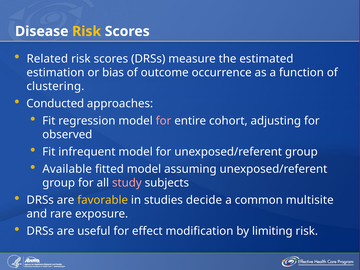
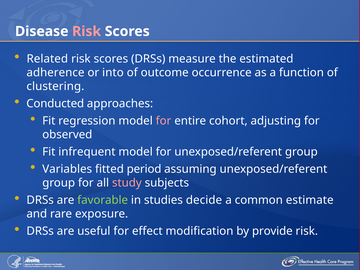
Risk colour: yellow -> pink (87, 31)
estimation: estimation -> adherence (55, 73)
bias: bias -> into (113, 73)
Available: Available -> Variables (67, 169)
fitted model: model -> period (144, 169)
favorable colour: yellow -> light green (103, 200)
multisite: multisite -> estimate (310, 200)
limiting: limiting -> provide (272, 231)
